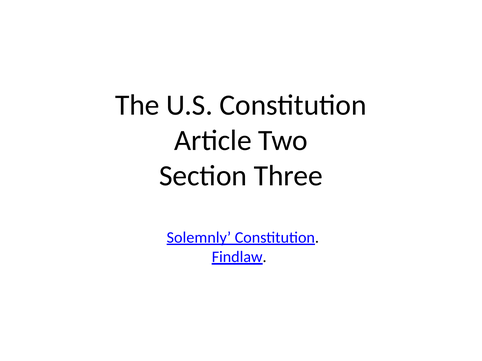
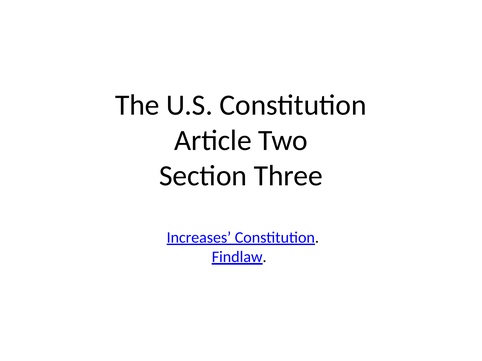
Solemnly: Solemnly -> Increases (199, 238)
